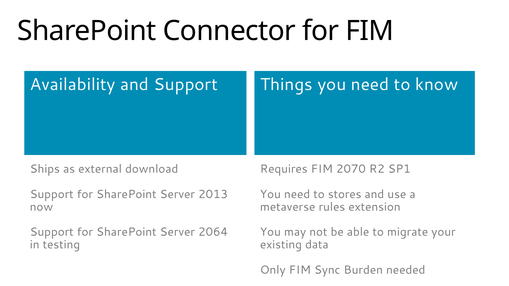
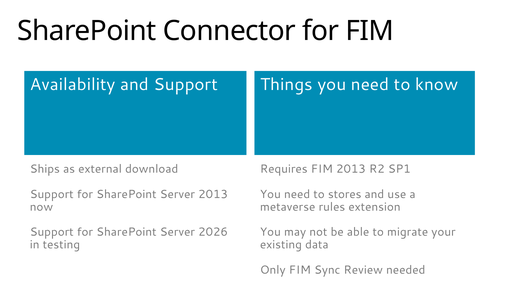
FIM 2070: 2070 -> 2013 (351, 169)
2064: 2064 -> 2026 (213, 232)
Burden: Burden -> Review (363, 270)
